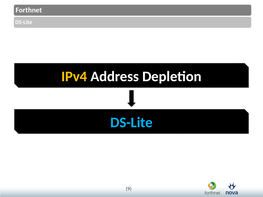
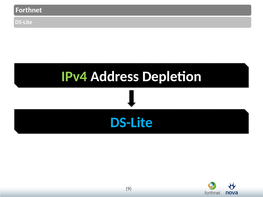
IPv4 colour: yellow -> light green (74, 77)
